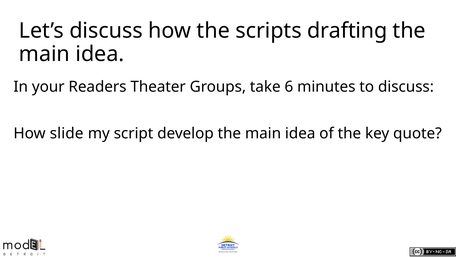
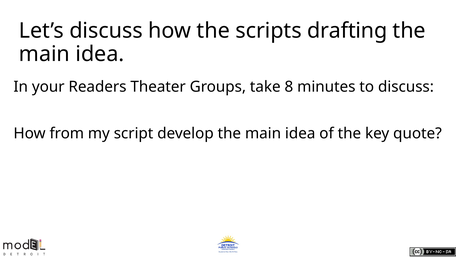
6: 6 -> 8 (289, 87)
slide: slide -> from (67, 133)
